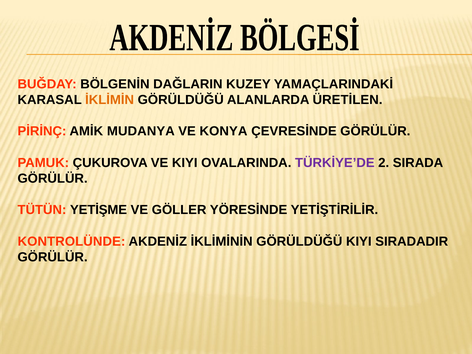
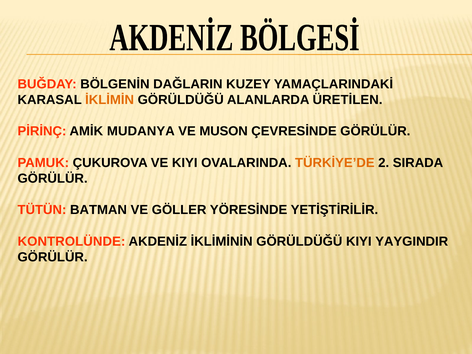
KONYA: KONYA -> MUSON (224, 131)
TÜRKİYE’DE colour: purple -> orange (335, 163)
YETİŞME: YETİŞME -> BATMAN (98, 210)
SIRADADIR: SIRADADIR -> YAYGINDIR (412, 241)
